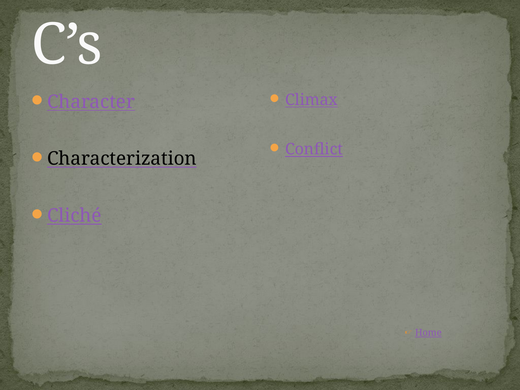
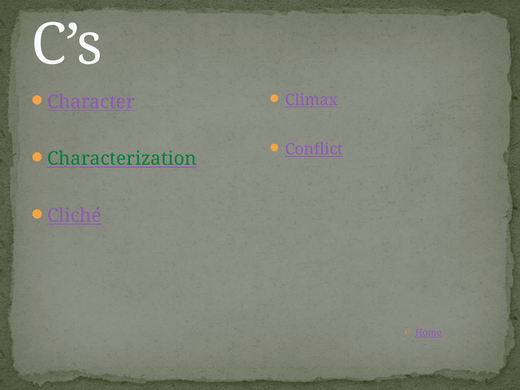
Characterization colour: black -> green (122, 159)
